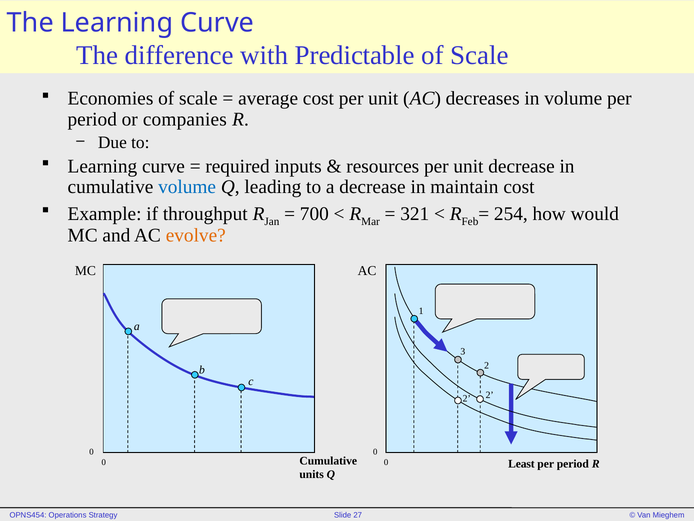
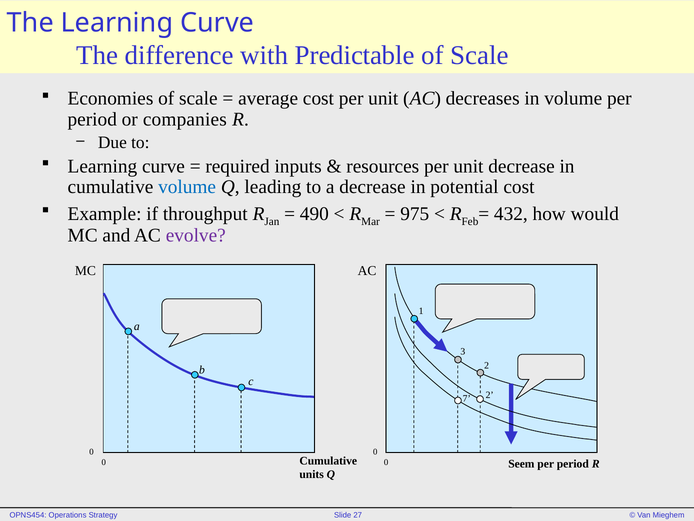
maintain: maintain -> potential (464, 187)
700: 700 -> 490 (314, 214)
321: 321 -> 975 (415, 214)
254: 254 -> 432 (511, 214)
evolve colour: orange -> purple (196, 235)
2: 2 -> 7 (467, 398)
Least: Least -> Seem (521, 464)
